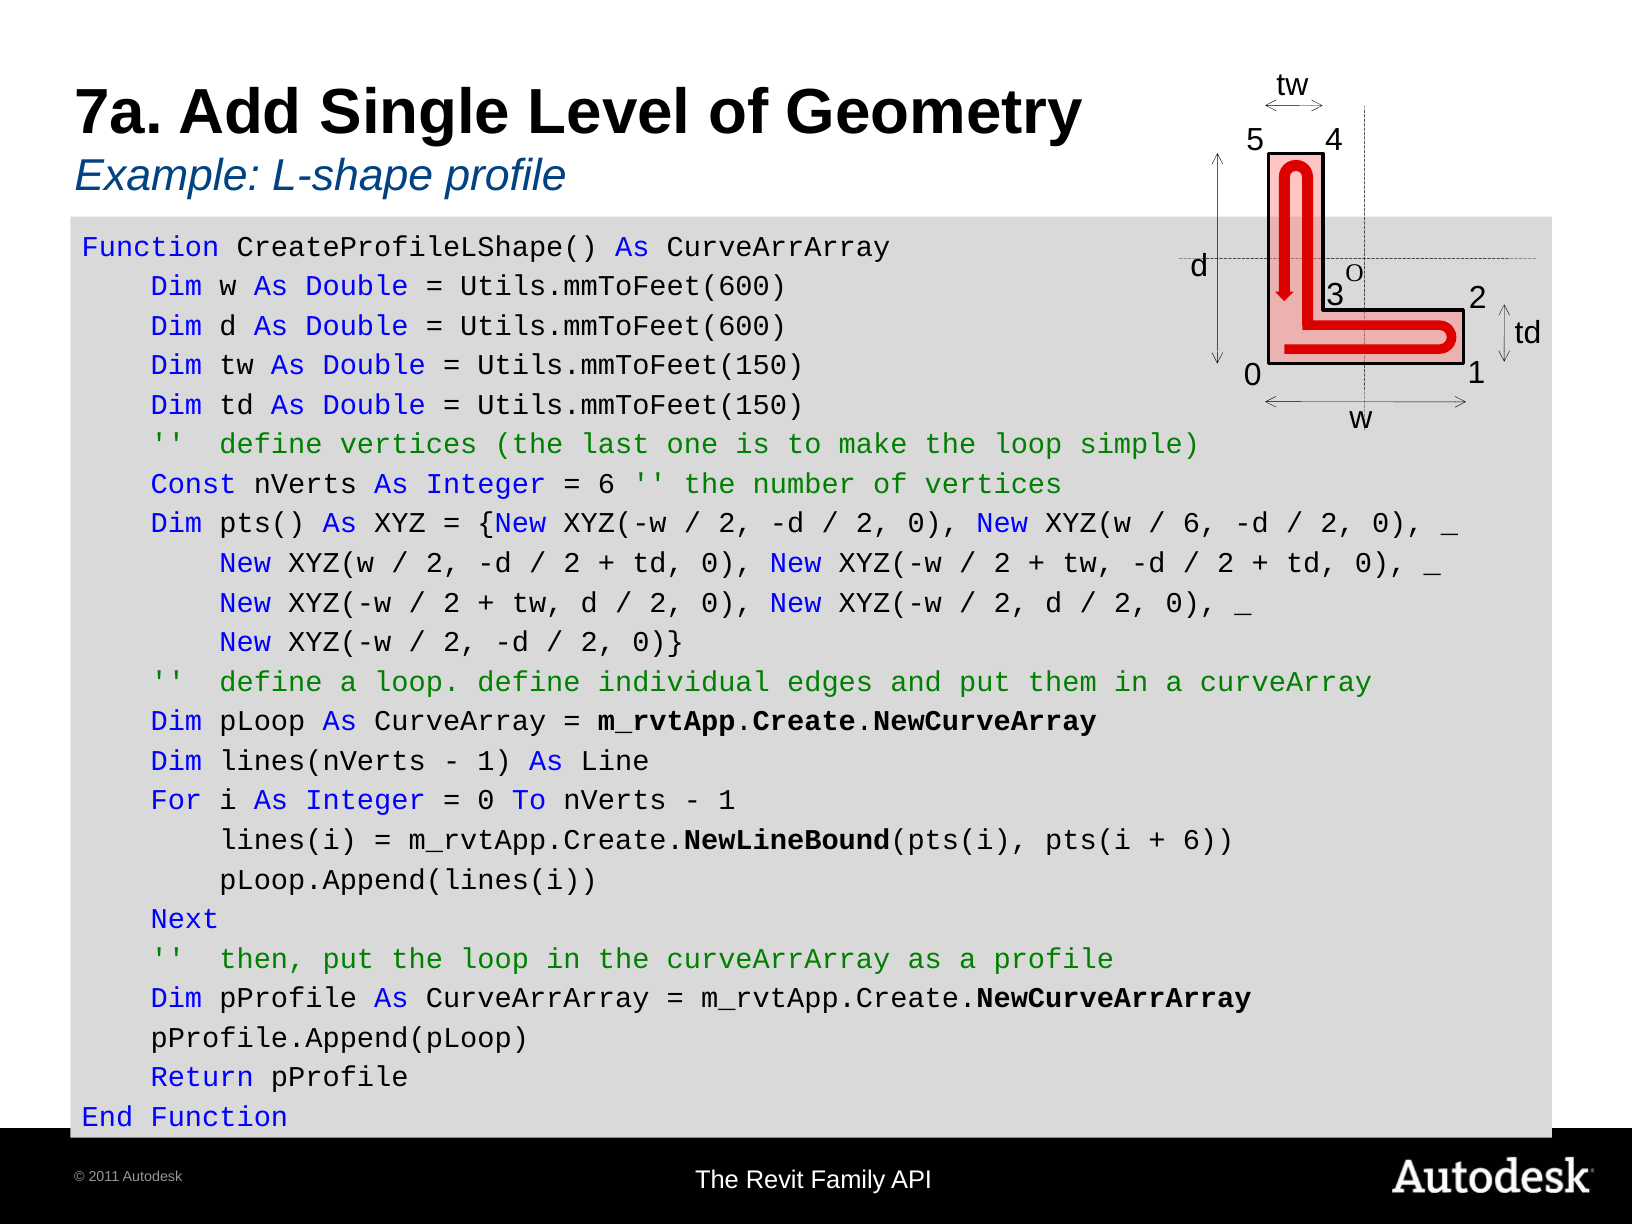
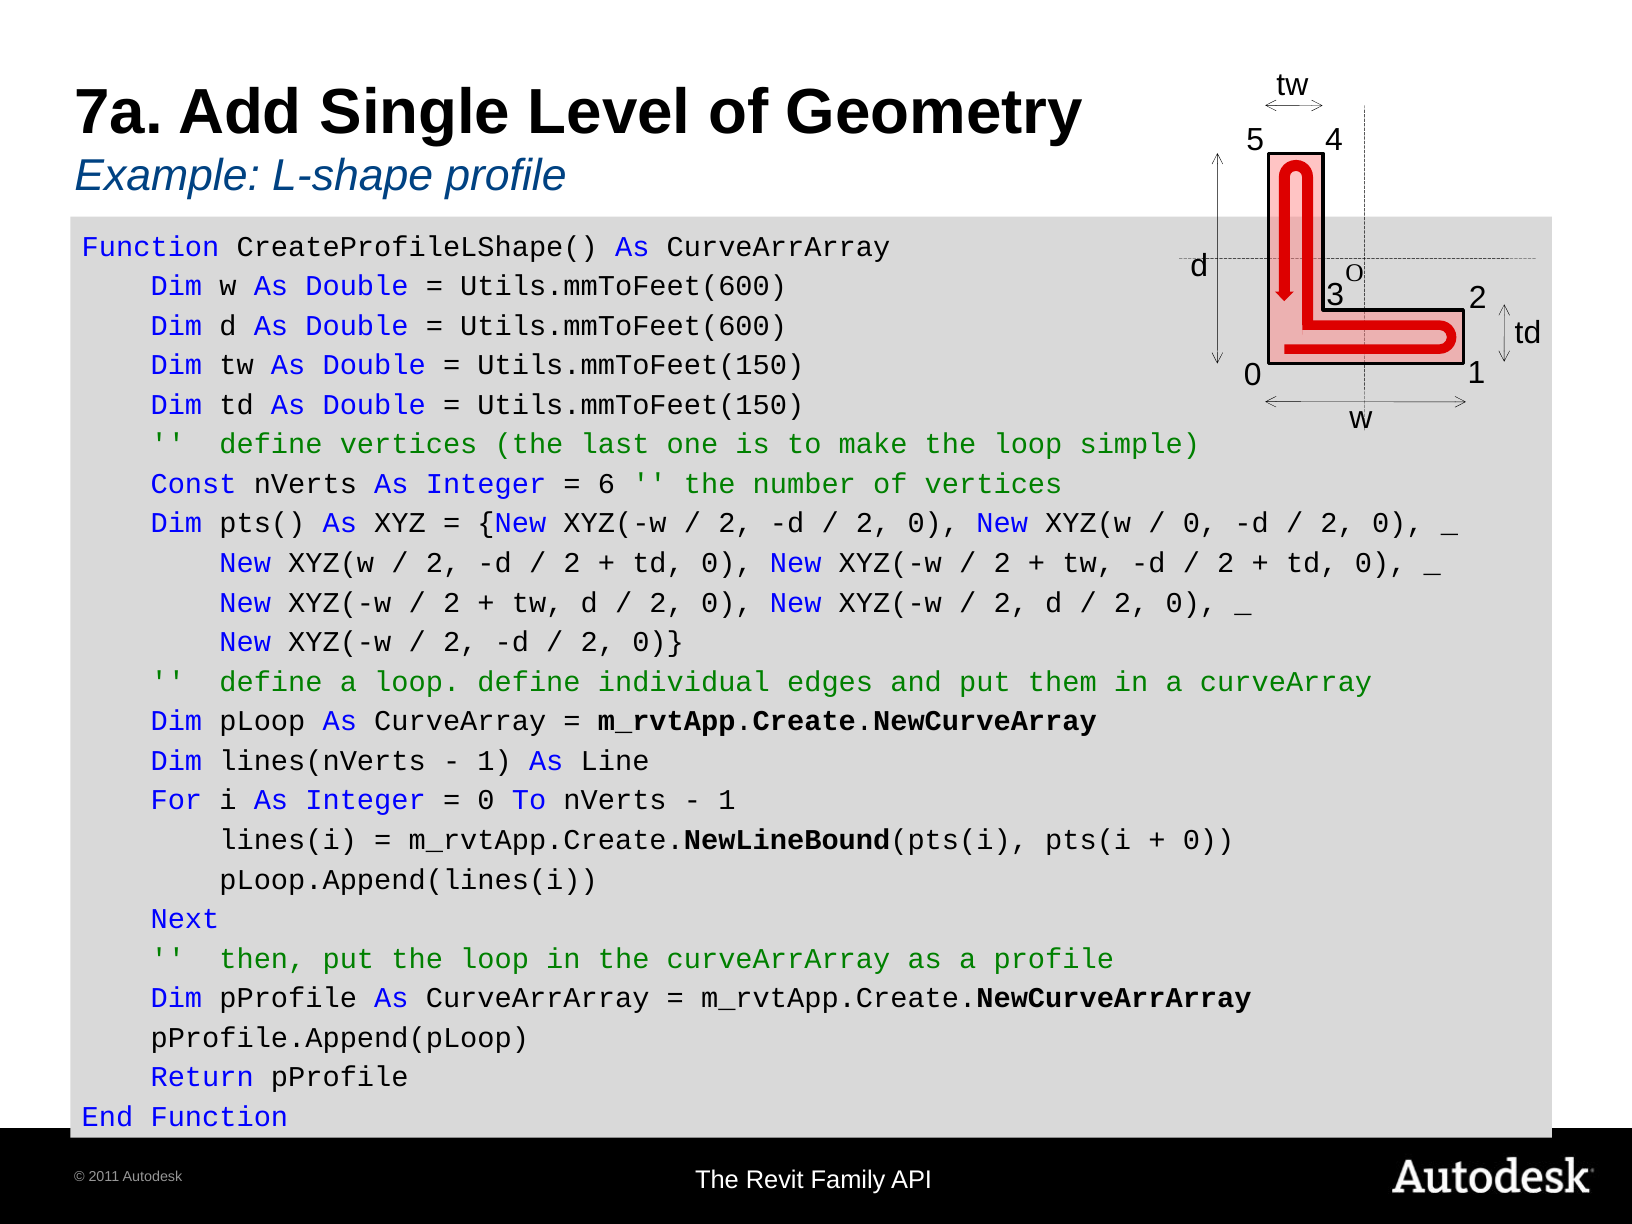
6: 6 -> 0 (1200, 523)
6: 6 -> 0 (1209, 840)
